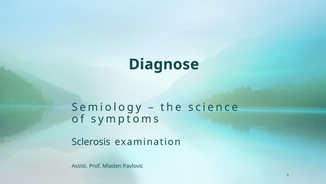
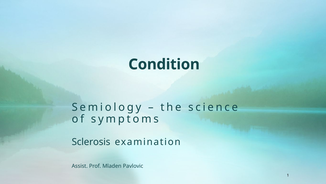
Diagnose: Diagnose -> Condition (164, 64)
